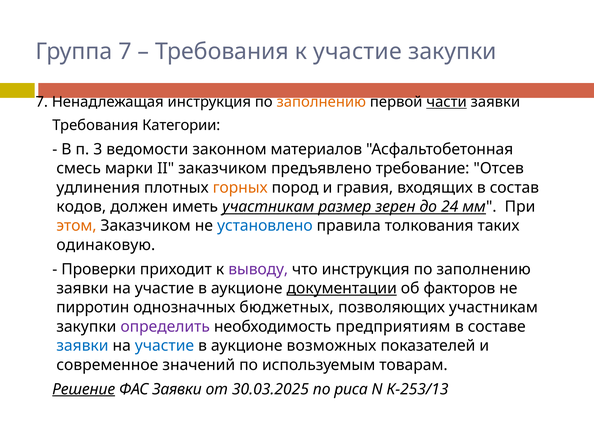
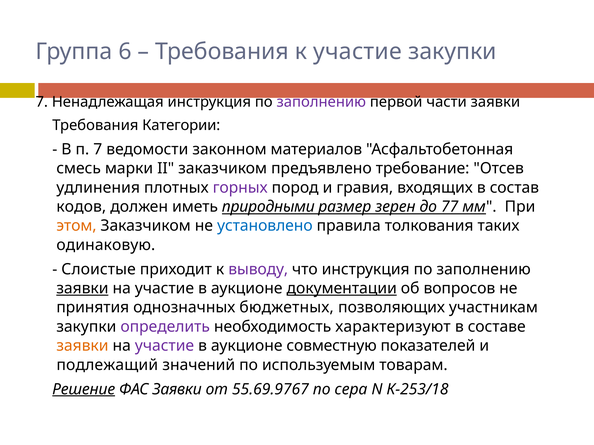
Группа 7: 7 -> 6 (125, 51)
заполнению colour: orange -> purple (321, 102)
части underline: present -> none (447, 102)
п 3: 3 -> 7 (98, 149)
горных colour: orange -> purple (240, 188)
иметь участникам: участникам -> природными (268, 207)
24: 24 -> 77 (450, 207)
Проверки: Проверки -> Слоистые (99, 270)
заявки underline: none -> present (82, 289)
факторов: факторов -> вопросов (459, 289)
пирротин: пирротин -> принятия (93, 308)
предприятиям: предприятиям -> характеризуют (393, 327)
заявки colour: blue -> orange (82, 346)
участие colour: blue -> purple (164, 346)
возможных: возможных -> совместную (332, 346)
современное: современное -> подлежащий (107, 365)
30.03.2025: 30.03.2025 -> 55.69.9767 (270, 390)
риса: риса -> сера (351, 390)
К-253/13: К-253/13 -> К-253/18 (418, 390)
